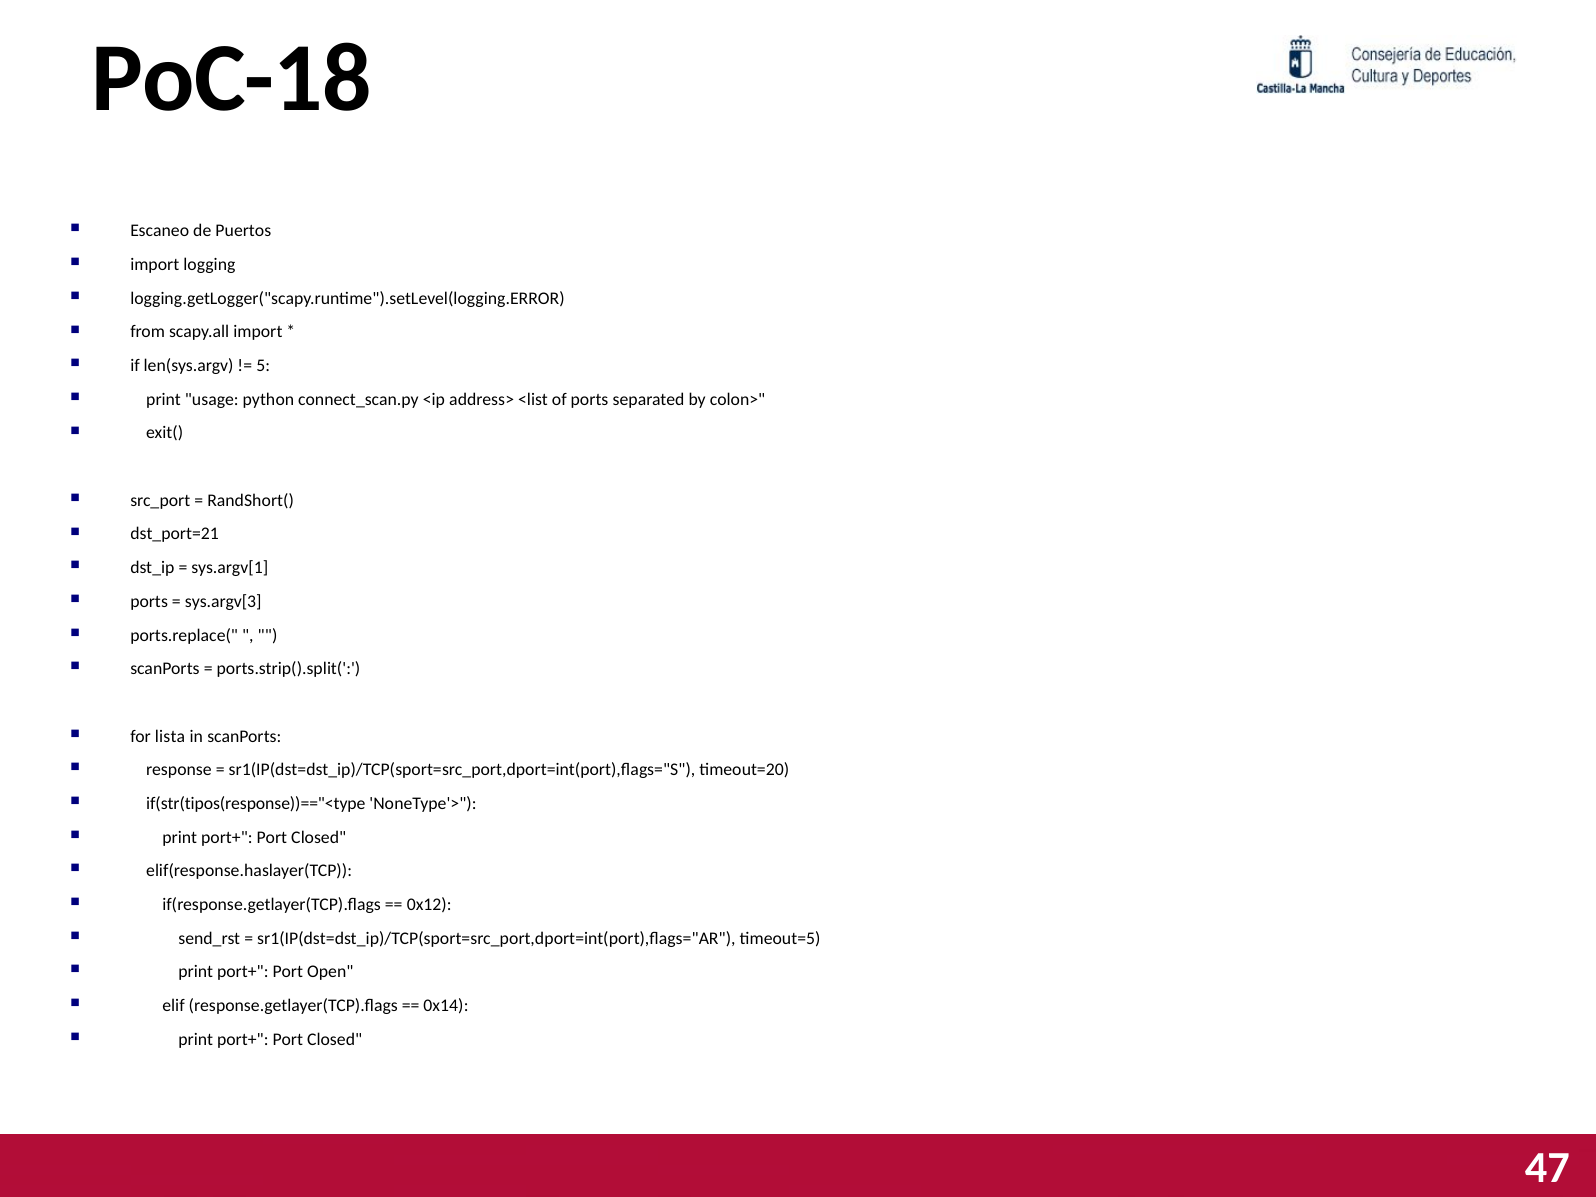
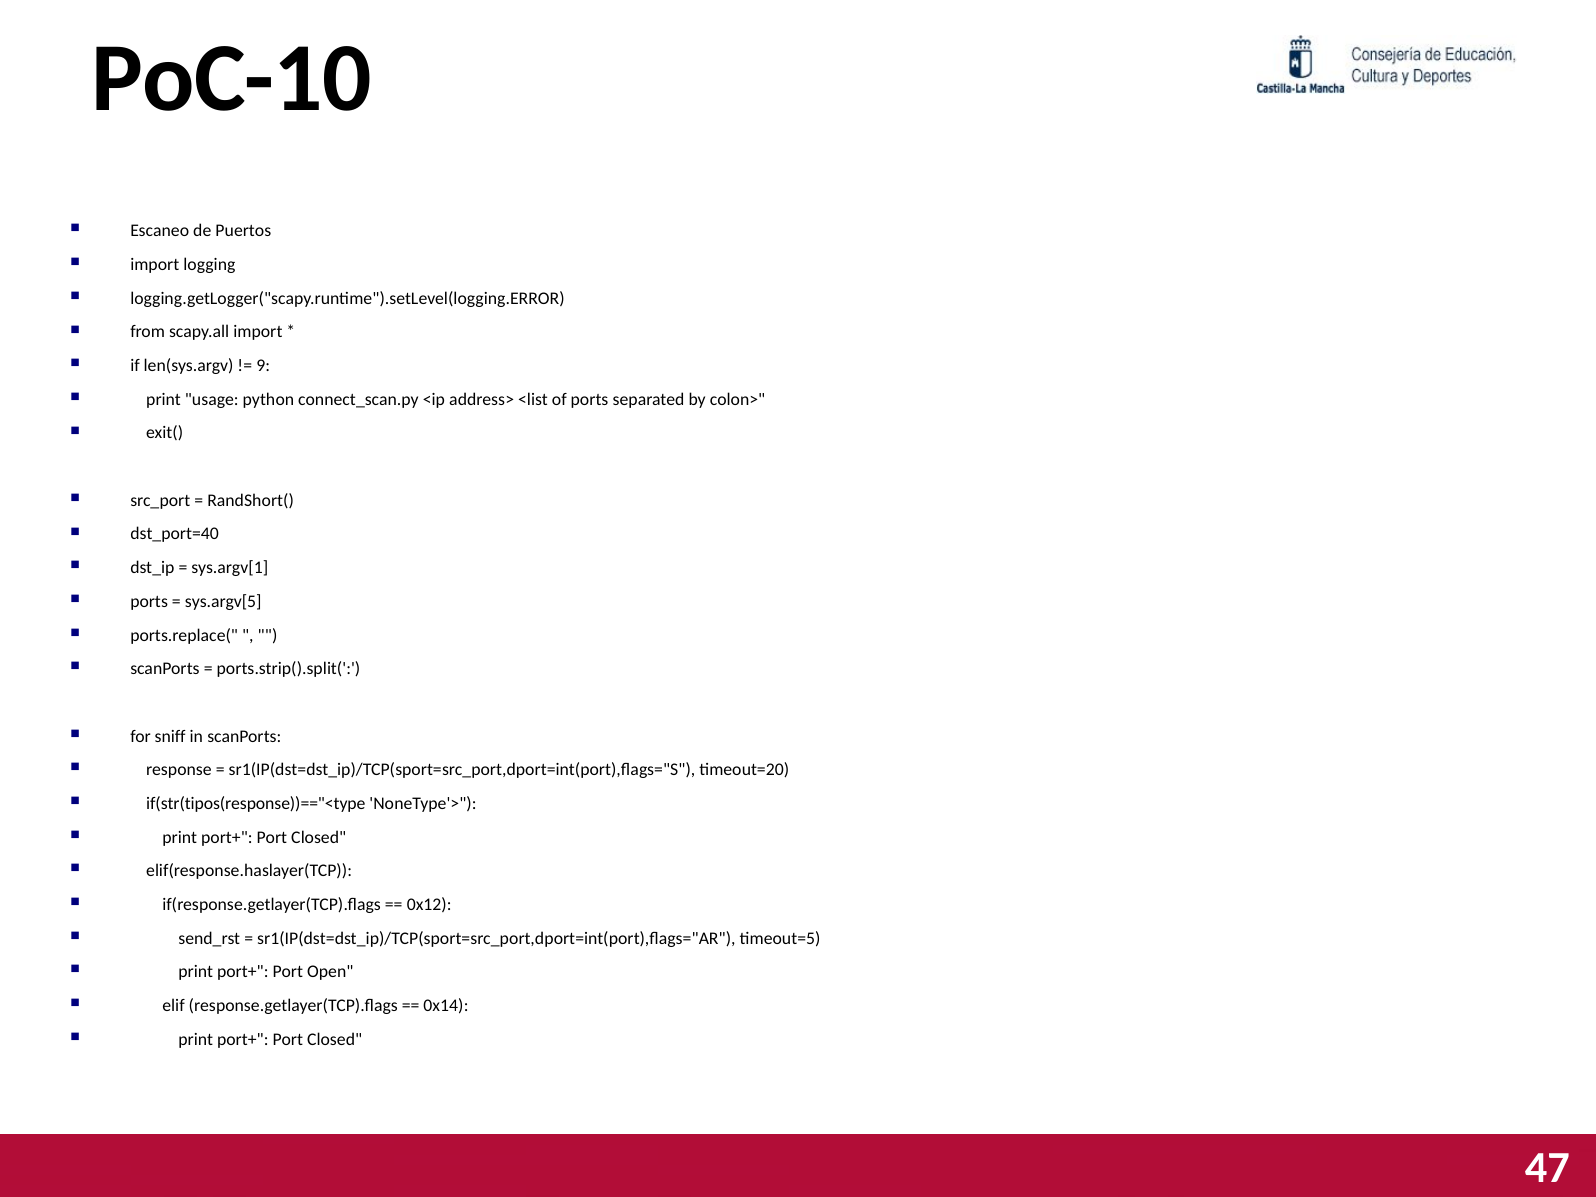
PoC-18: PoC-18 -> PoC-10 (232, 78)
5: 5 -> 9 (263, 366)
dst_port=21: dst_port=21 -> dst_port=40 (175, 534)
sys.argv[3: sys.argv[3 -> sys.argv[5 (223, 602)
lista: lista -> sniff (170, 736)
